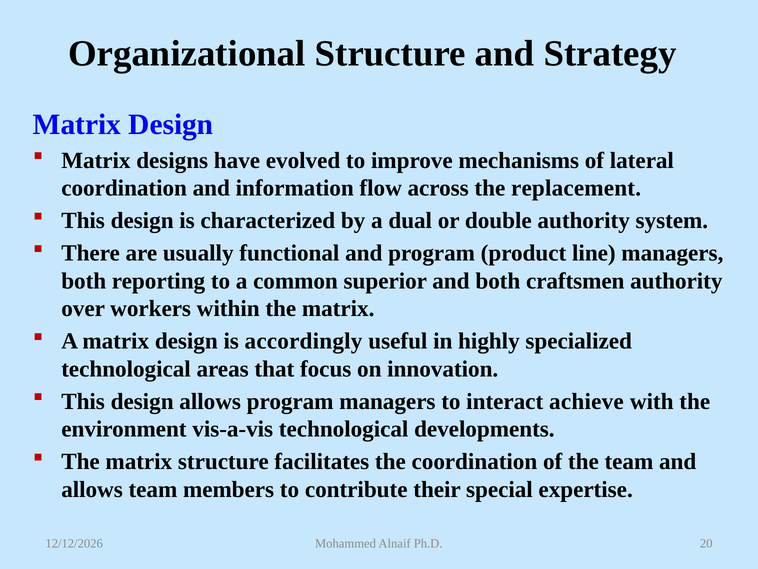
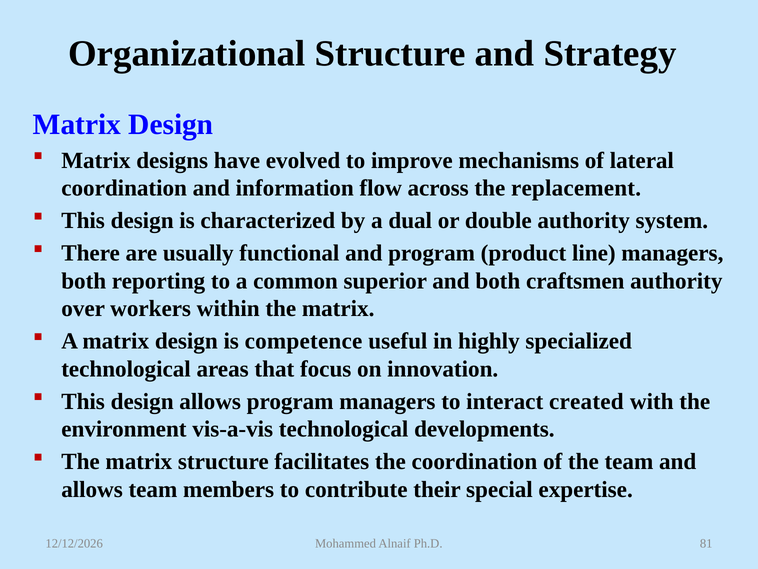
accordingly: accordingly -> competence (303, 341)
achieve: achieve -> created (586, 401)
20: 20 -> 81 (706, 543)
